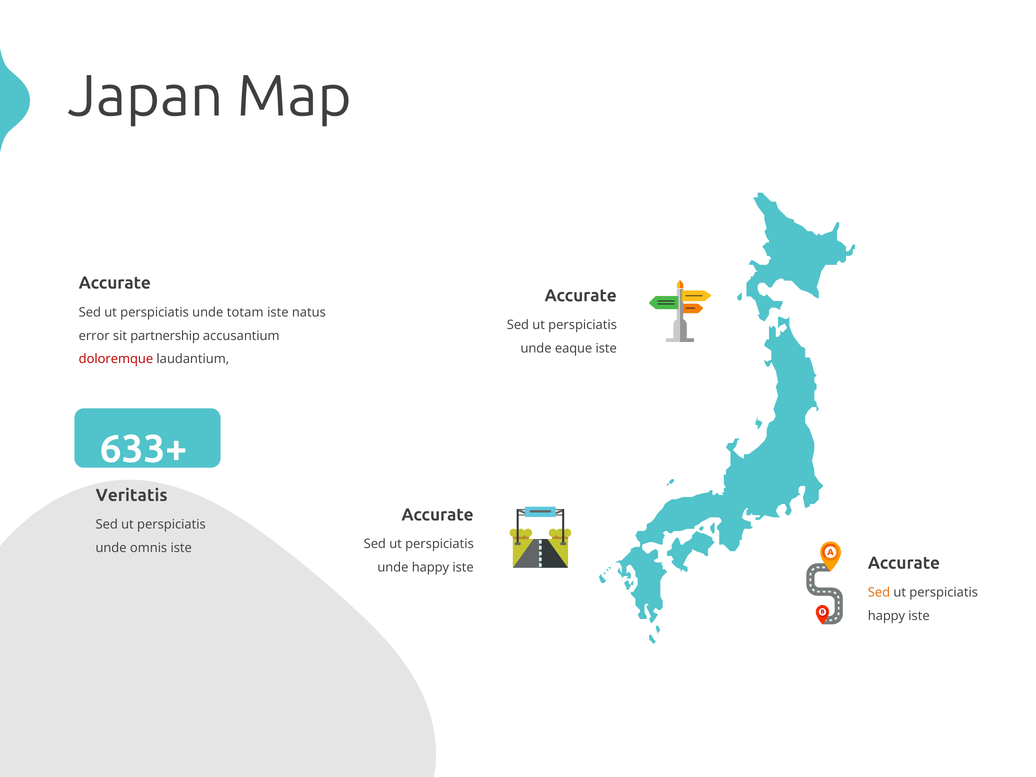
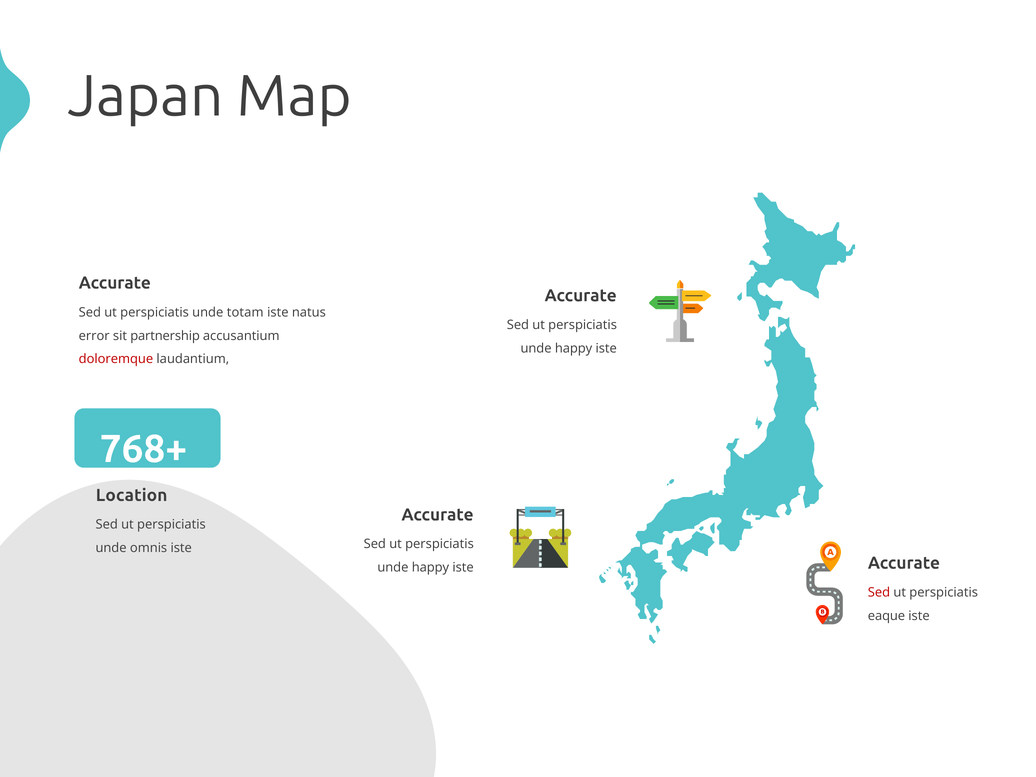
eaque: eaque -> happy (574, 348)
633+: 633+ -> 768+ (143, 449)
Veritatis: Veritatis -> Location (132, 495)
Sed colour: orange -> red (879, 592)
happy: happy -> eaque (886, 616)
